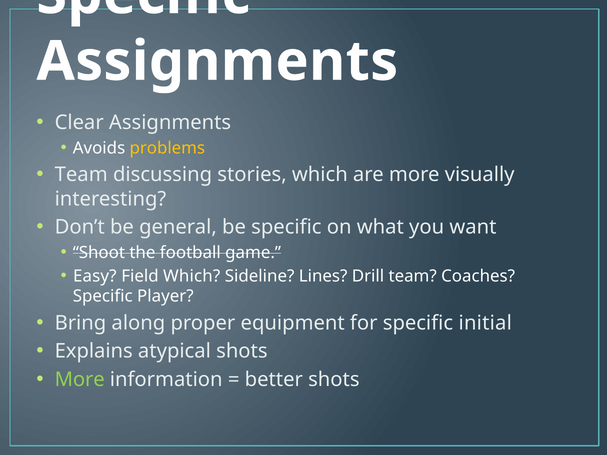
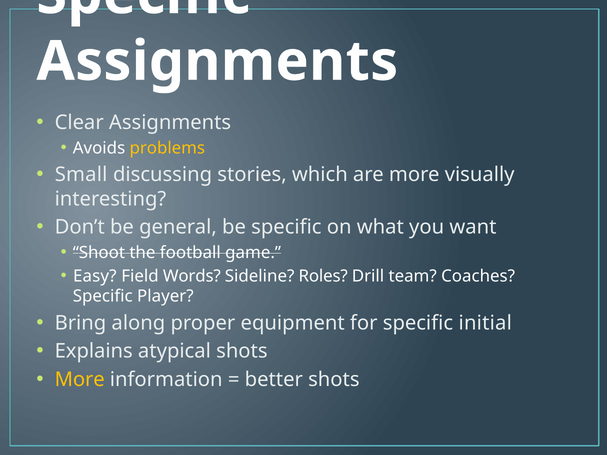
Team: Team -> Small (81, 175)
Field Which: Which -> Words (192, 276)
Lines: Lines -> Roles (323, 276)
More colour: light green -> yellow (80, 380)
